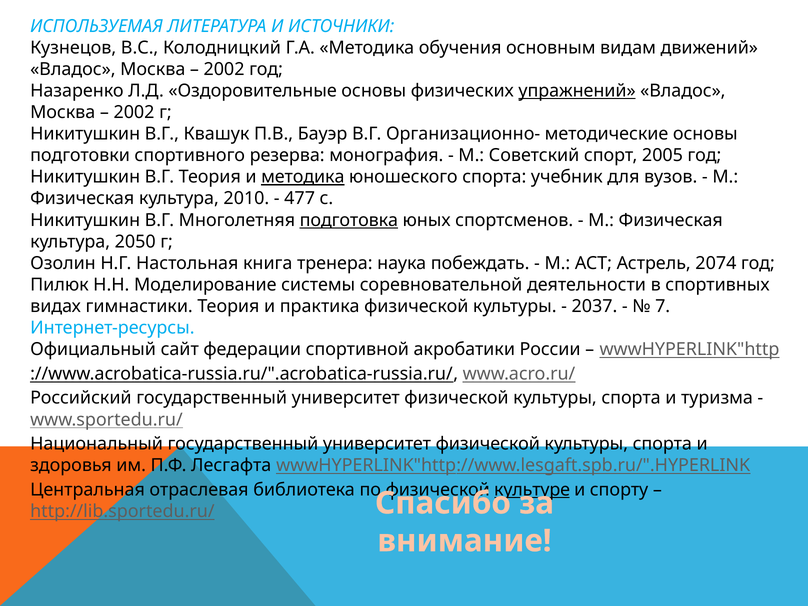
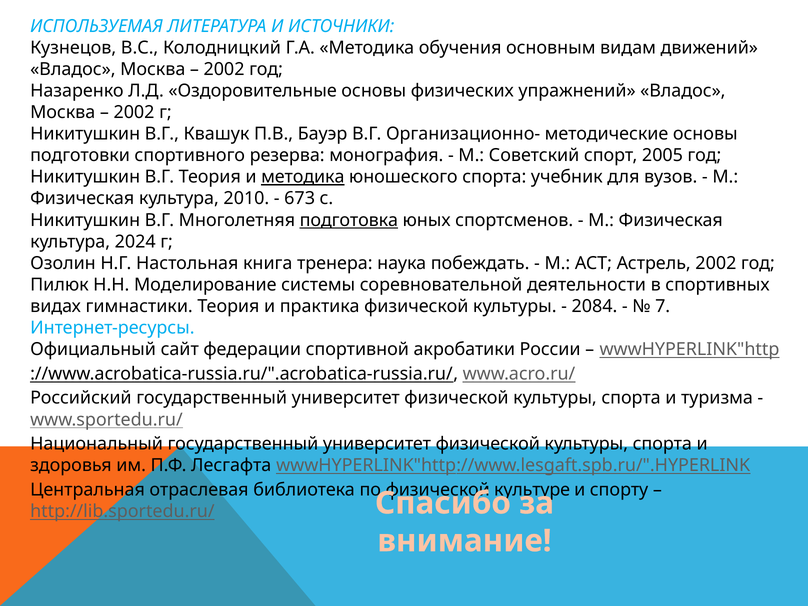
упражнений underline: present -> none (577, 91)
477: 477 -> 673 (300, 199)
2050: 2050 -> 2024 (135, 242)
Астрель 2074: 2074 -> 2002 (716, 263)
2037: 2037 -> 2084 (594, 306)
культуре underline: present -> none (532, 490)
